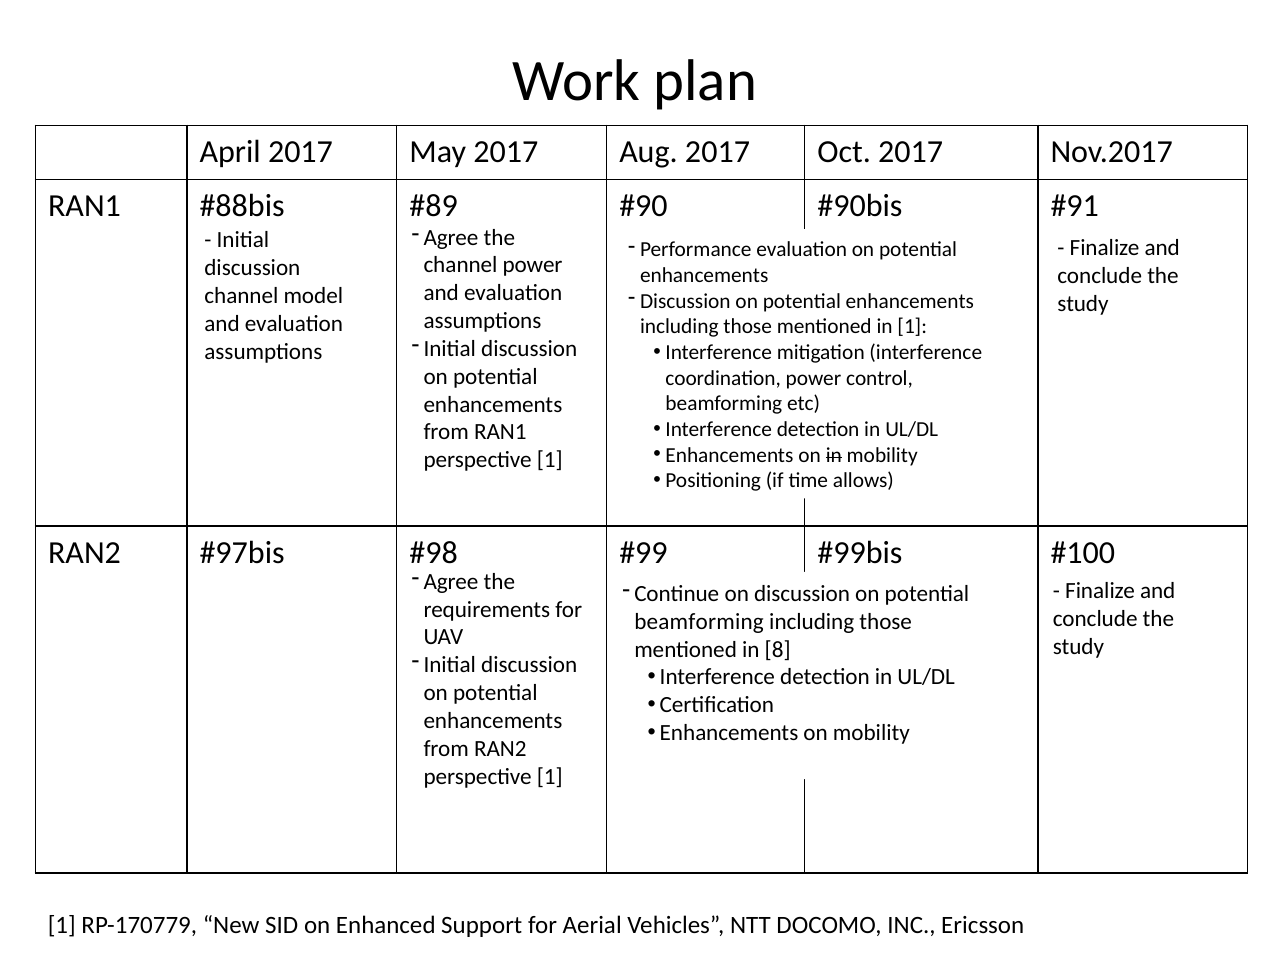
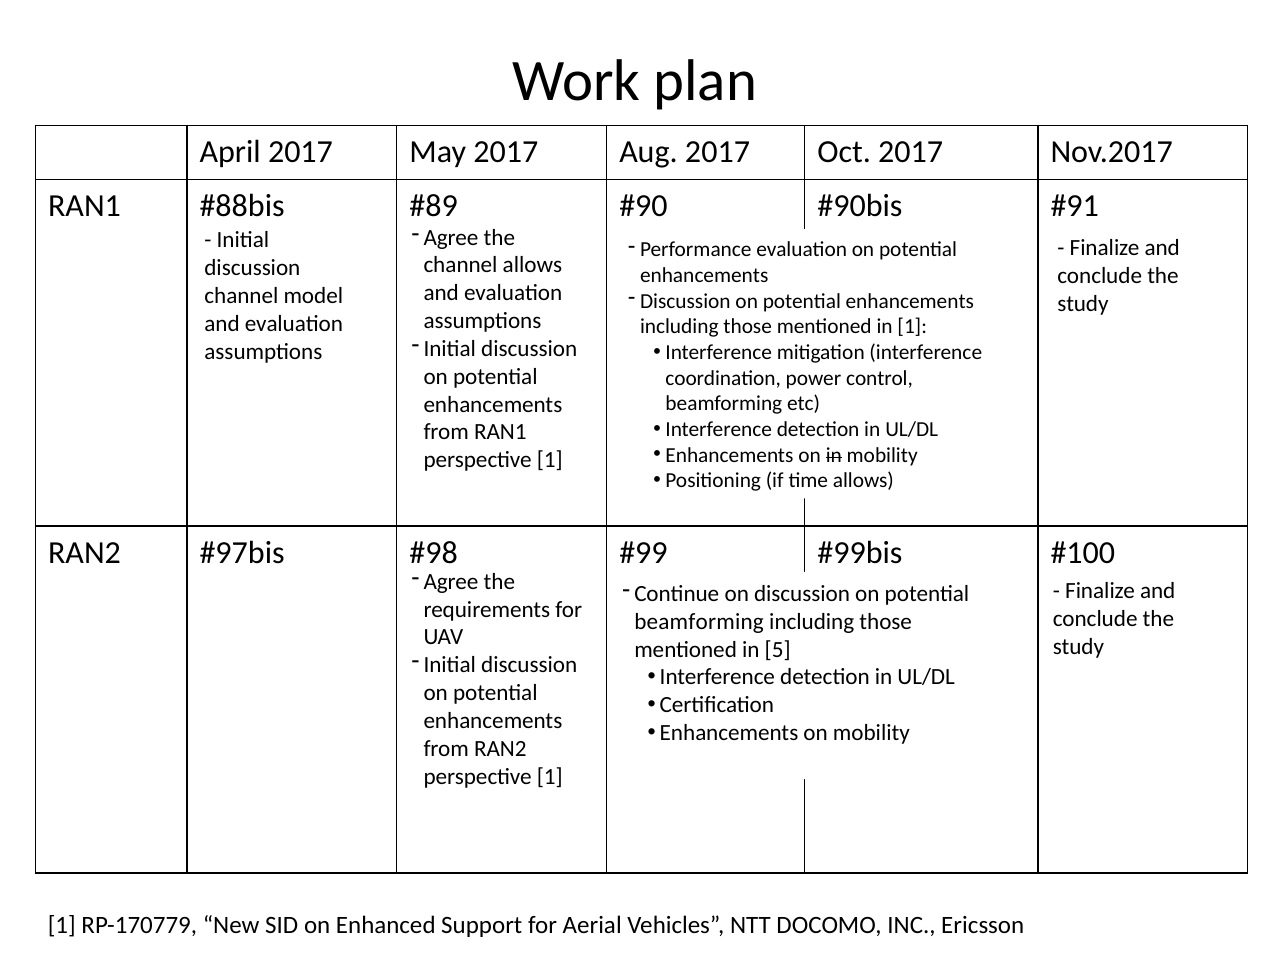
channel power: power -> allows (532, 265)
8: 8 -> 5 (778, 650)
